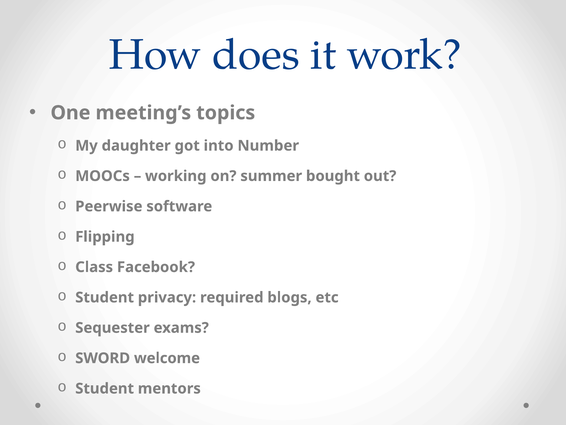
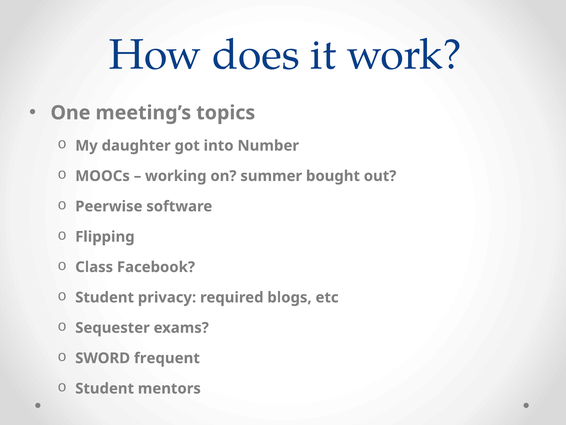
welcome: welcome -> frequent (167, 358)
